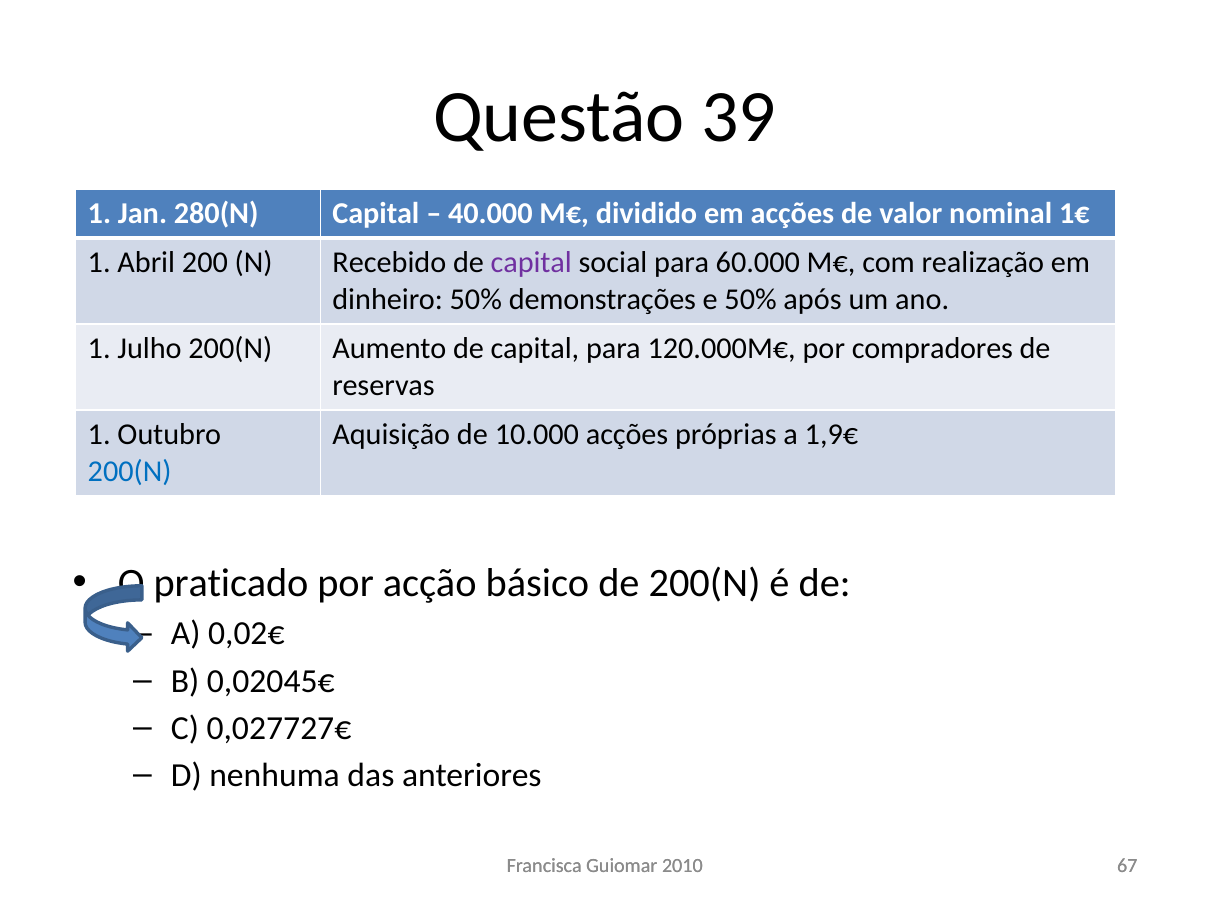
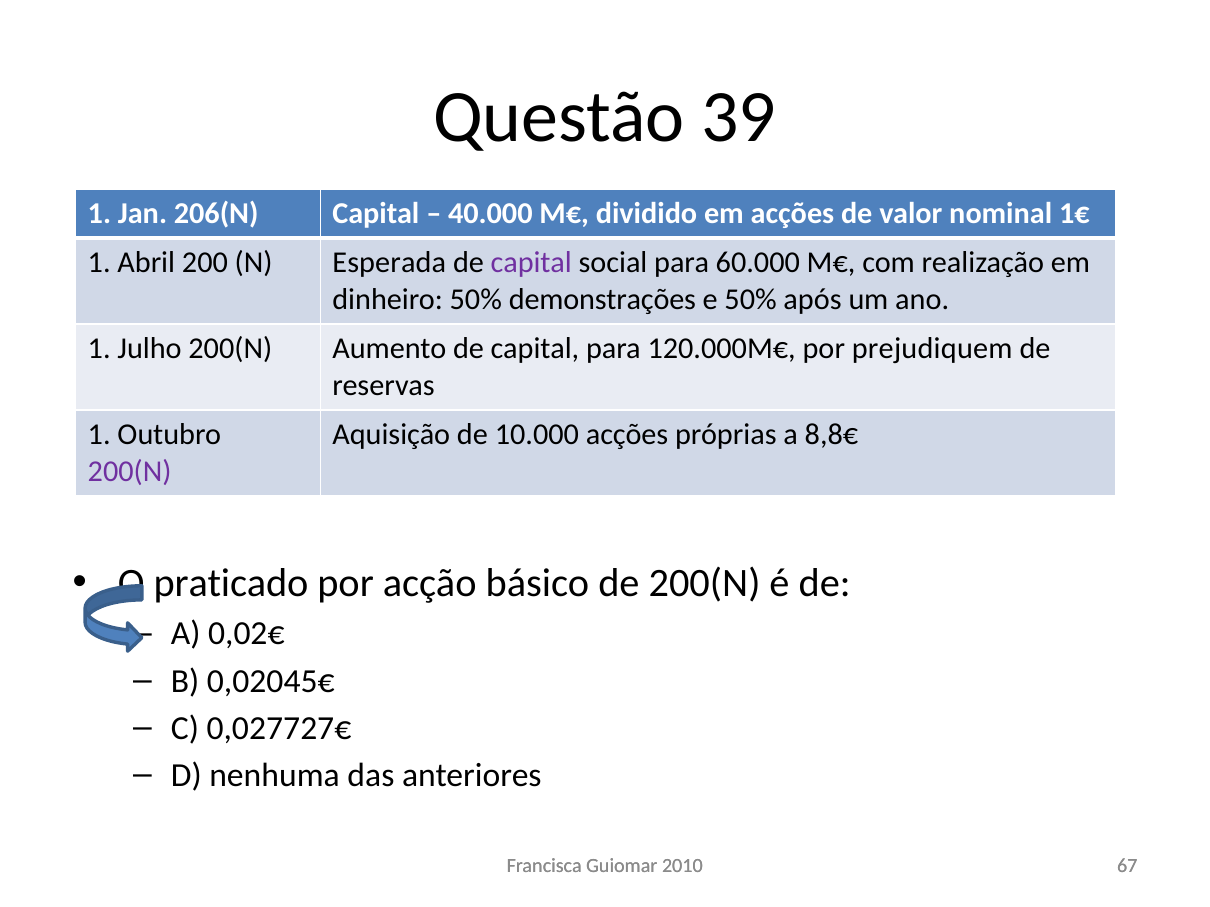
280(N: 280(N -> 206(N (216, 214)
Recebido: Recebido -> Esperada (389, 263)
compradores: compradores -> prejudiquem (932, 349)
1,9€: 1,9€ -> 8,8€ (831, 435)
200(N colour: blue -> purple (130, 472)
